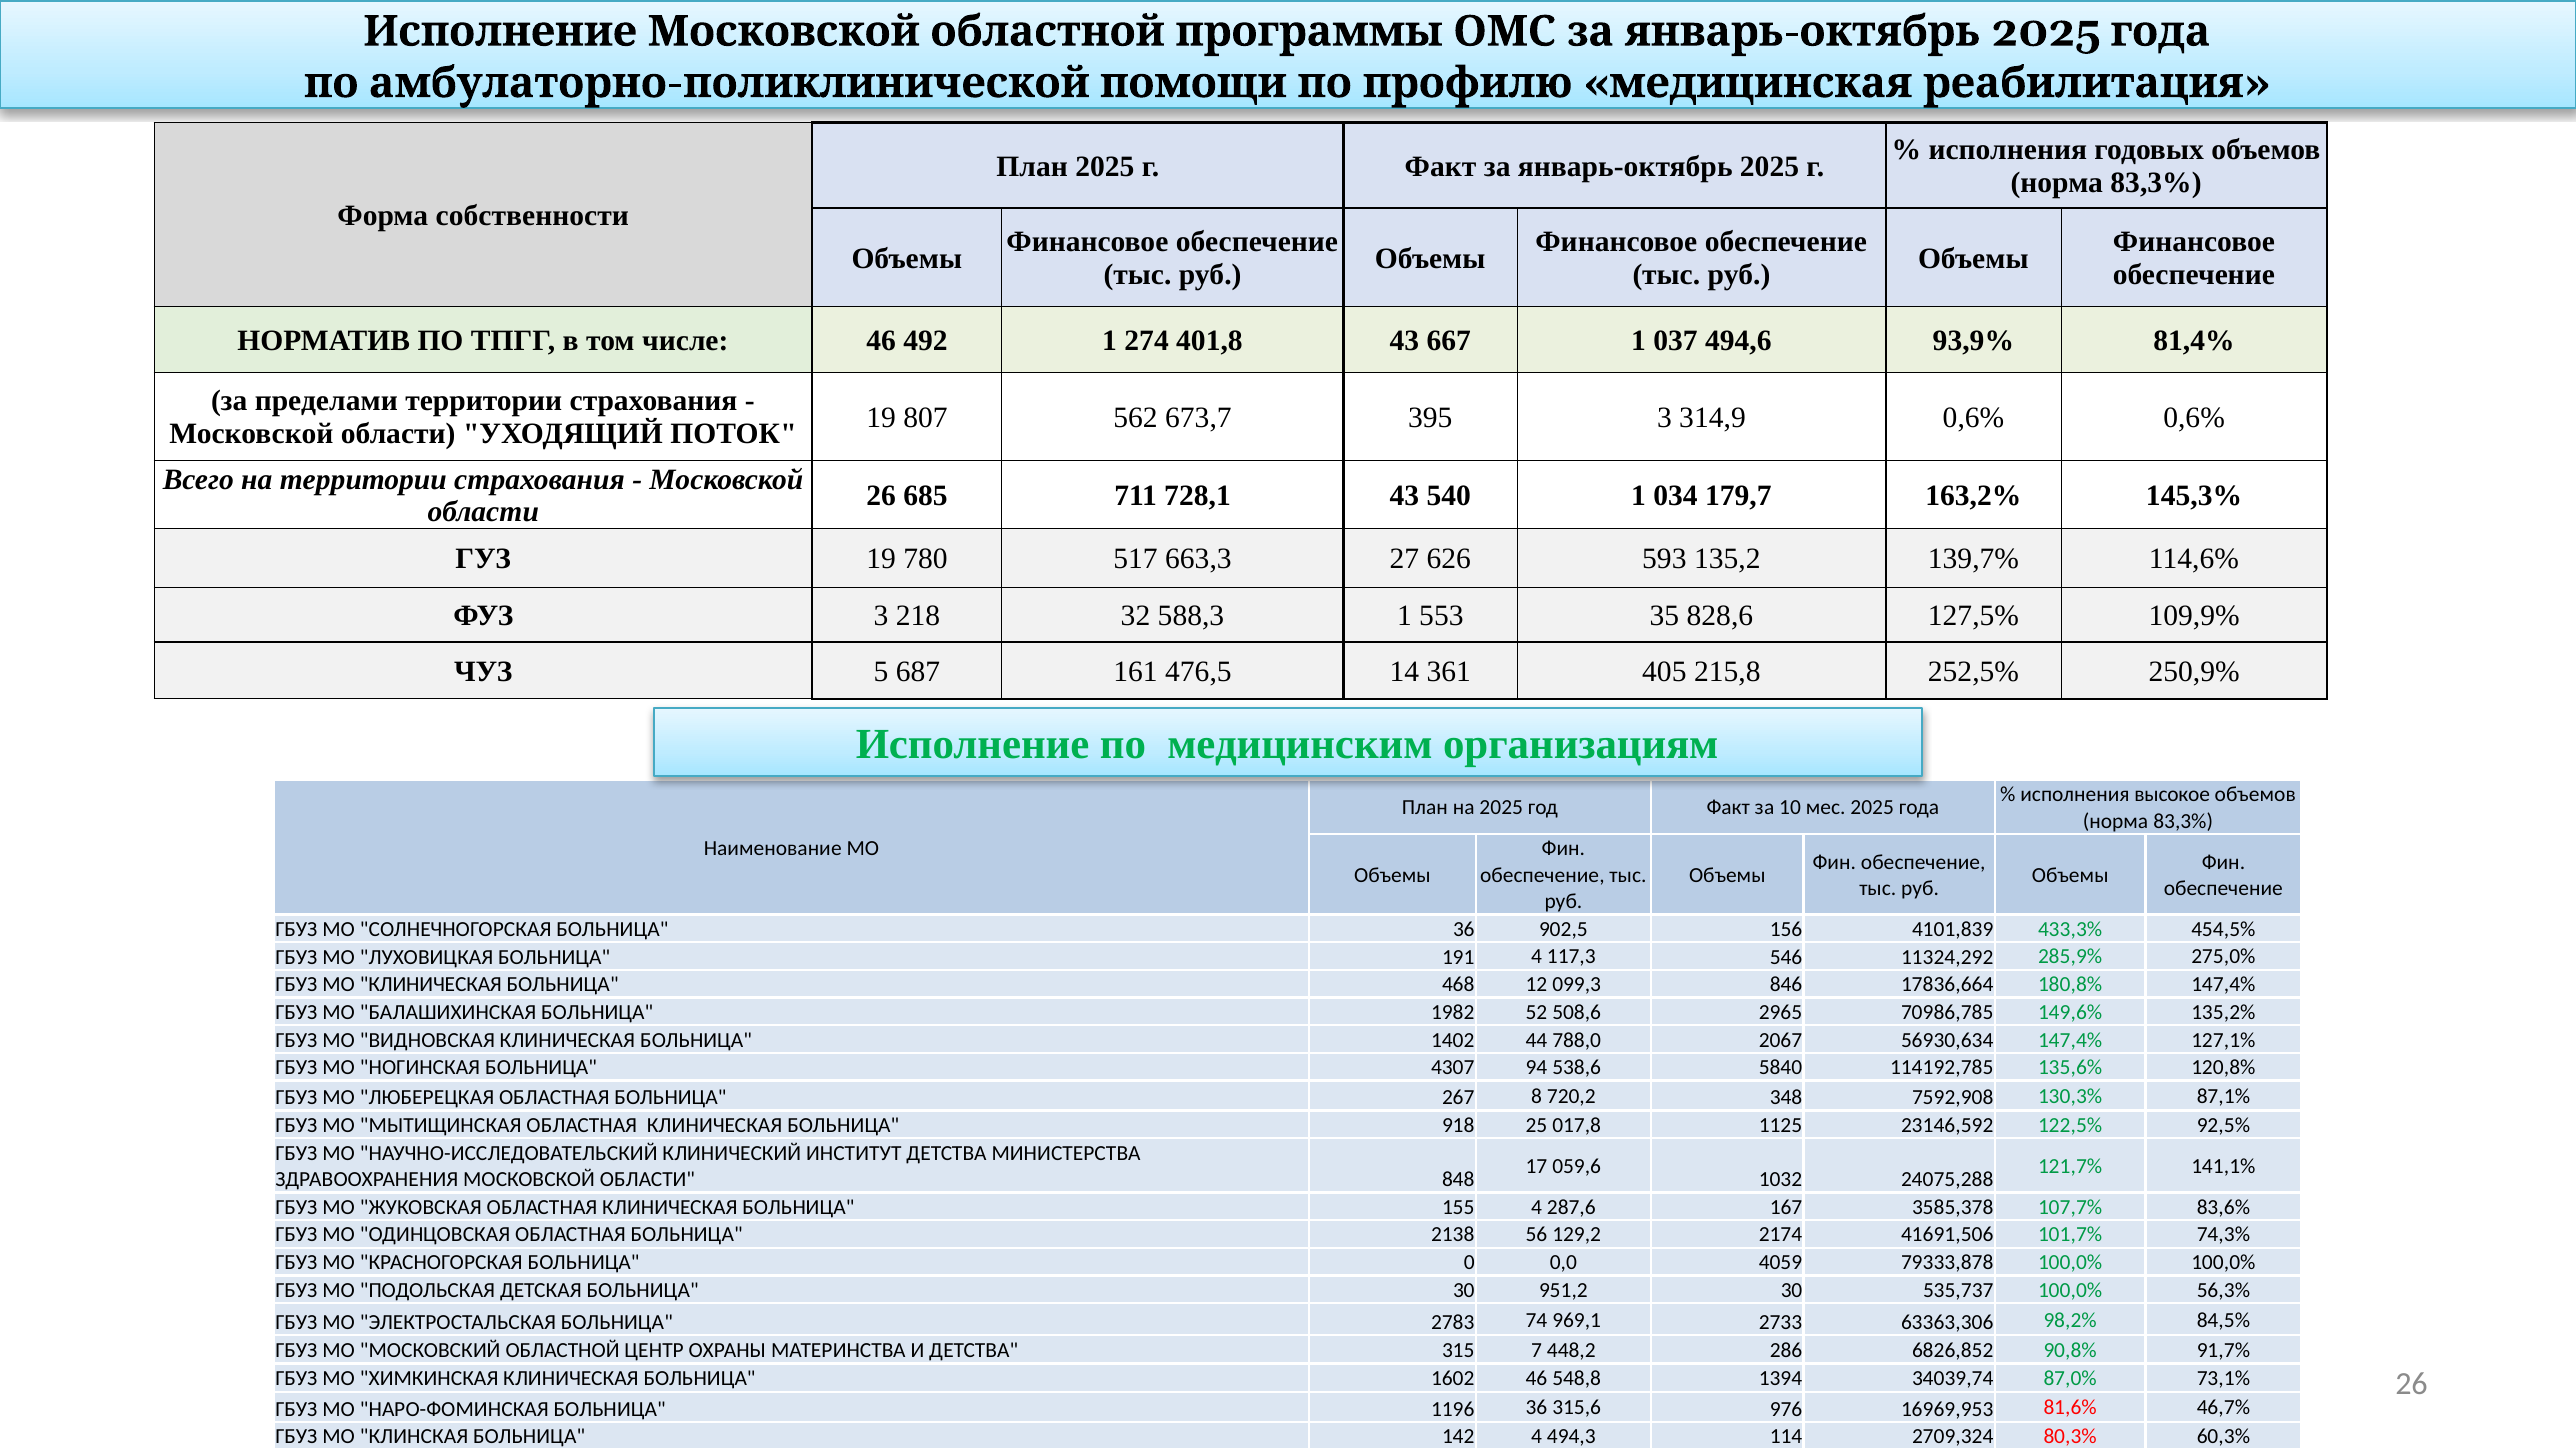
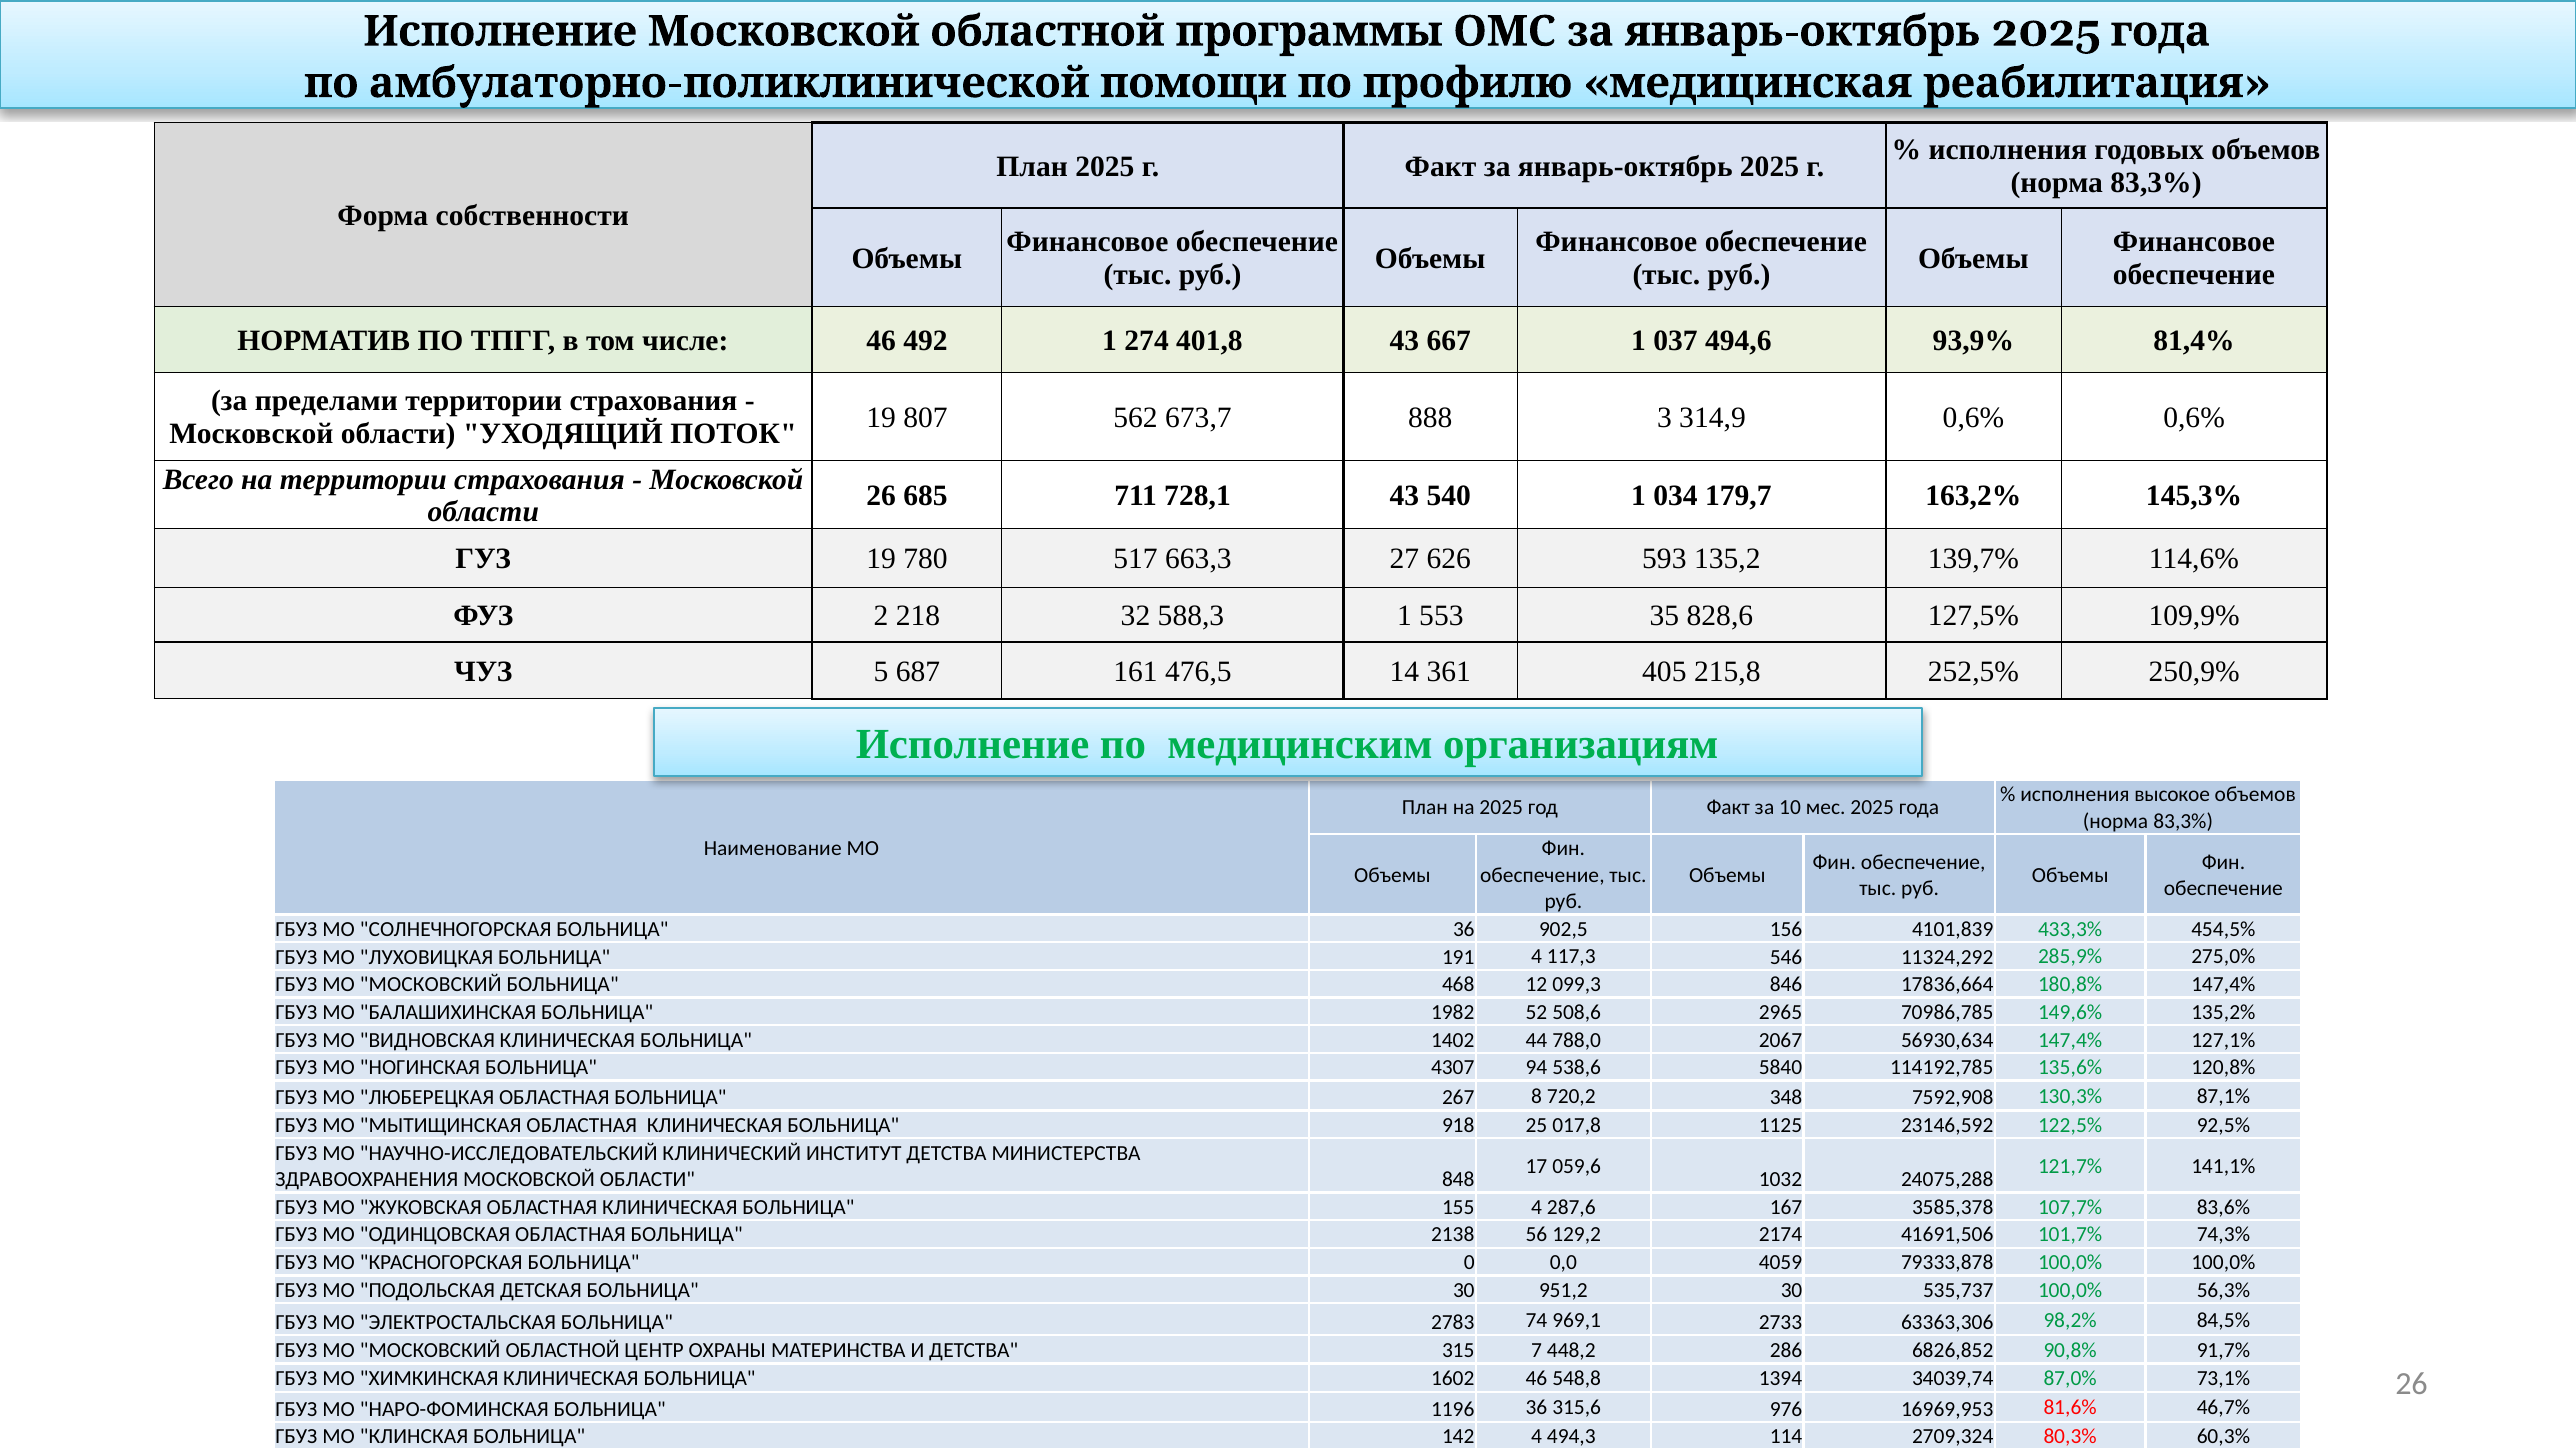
395: 395 -> 888 (1430, 418)
ФУЗ 3: 3 -> 2 (881, 616)
КЛИНИЧЕСКАЯ: КЛИНИЧЕСКАЯ -> МОСКОВСКИЙ (431, 985)
